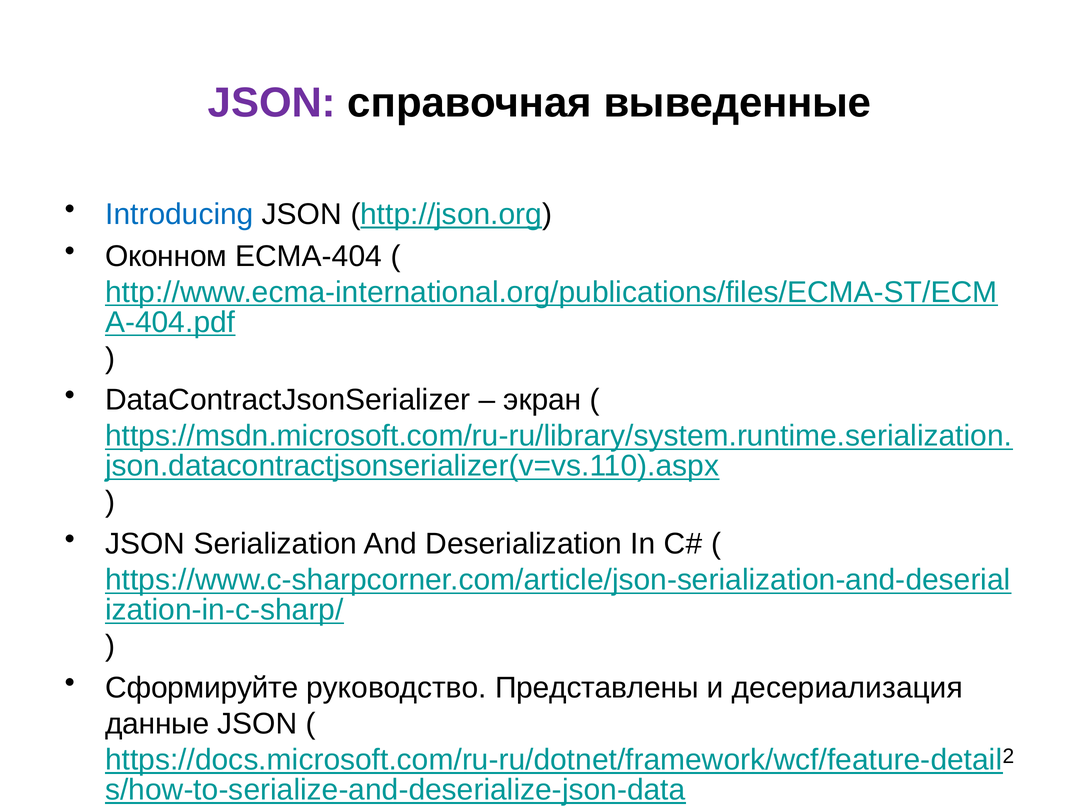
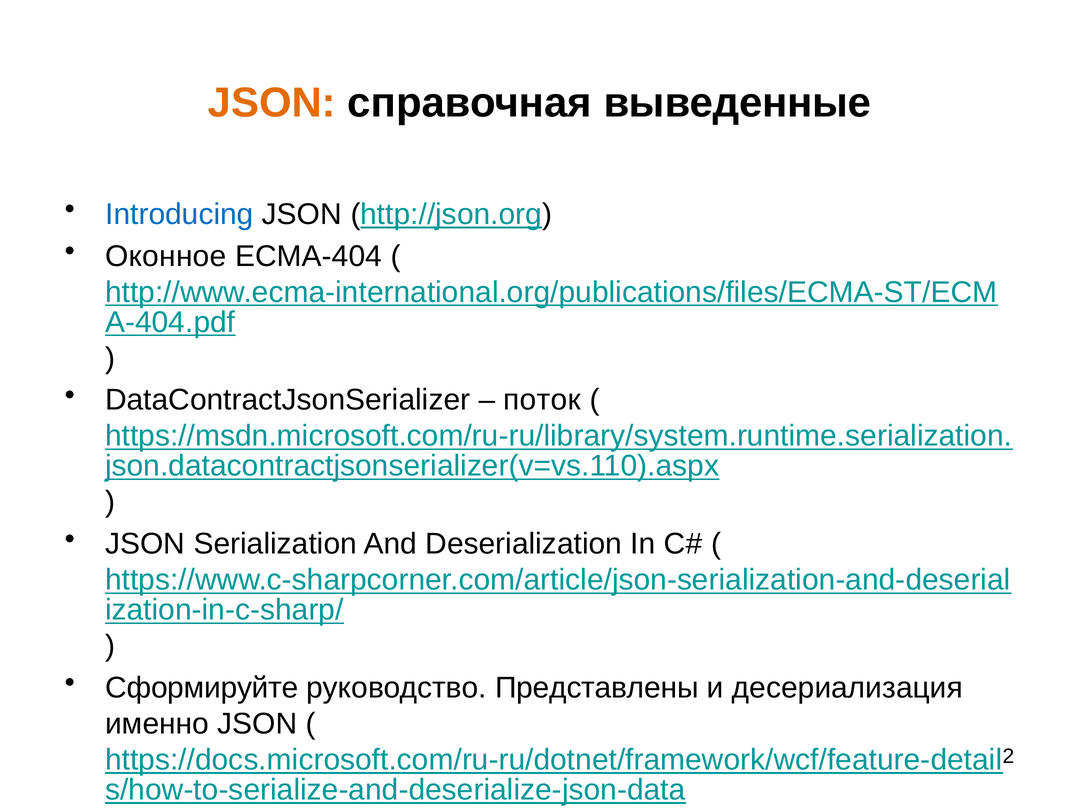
JSON colour: purple -> orange (272, 103)
Оконном: Оконном -> Оконное (166, 256)
экран: экран -> поток (542, 400)
данные: данные -> именно (157, 724)
